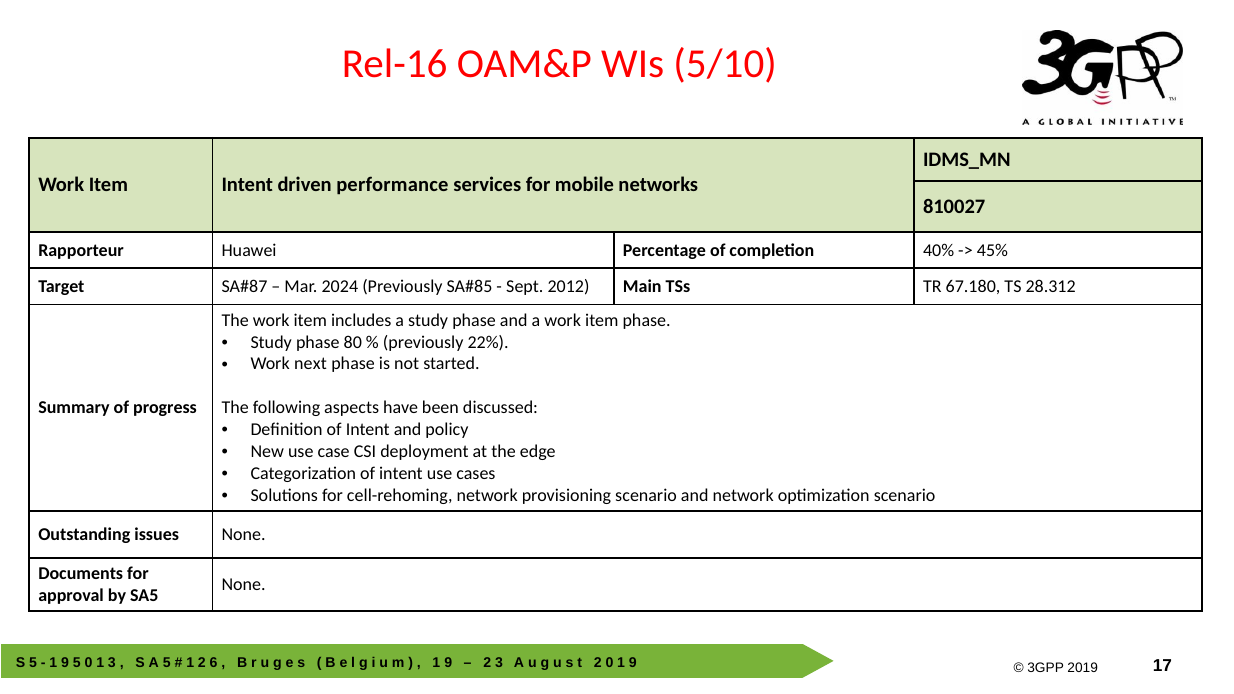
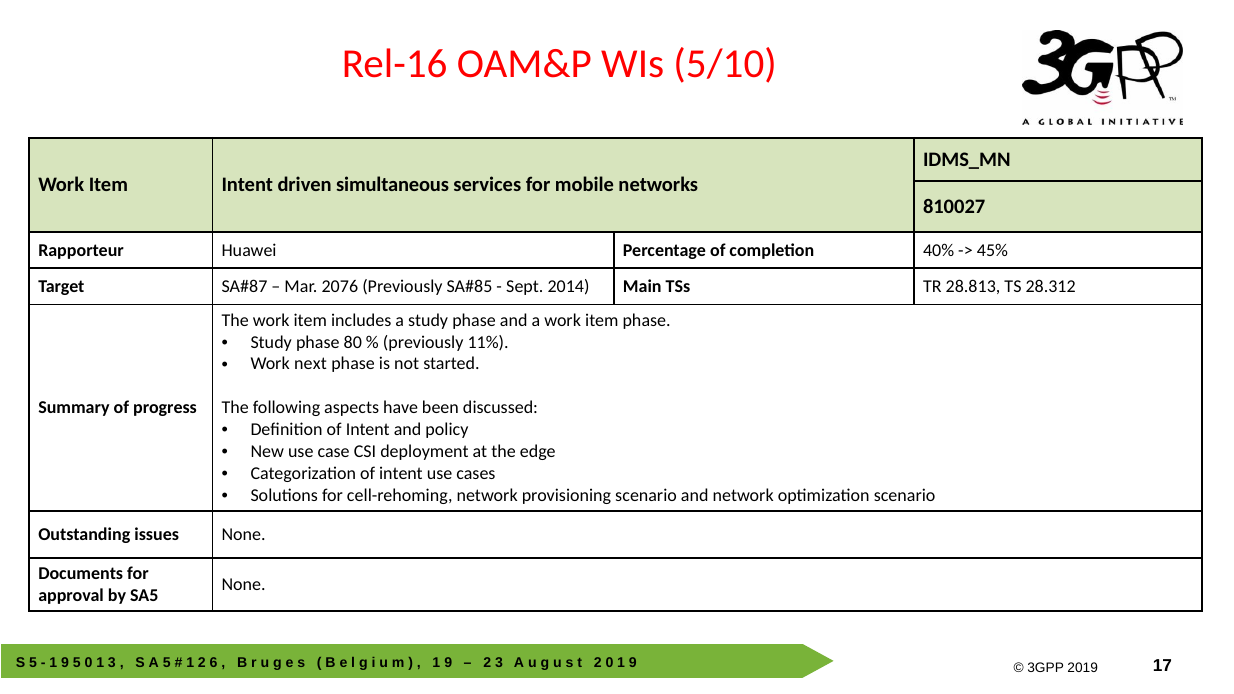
performance: performance -> simultaneous (393, 185)
2024: 2024 -> 2076 (340, 287)
Sept 2012: 2012 -> 2014 (569, 287)
67.180: 67.180 -> 28.813 (973, 287)
22%: 22% -> 11% (488, 342)
